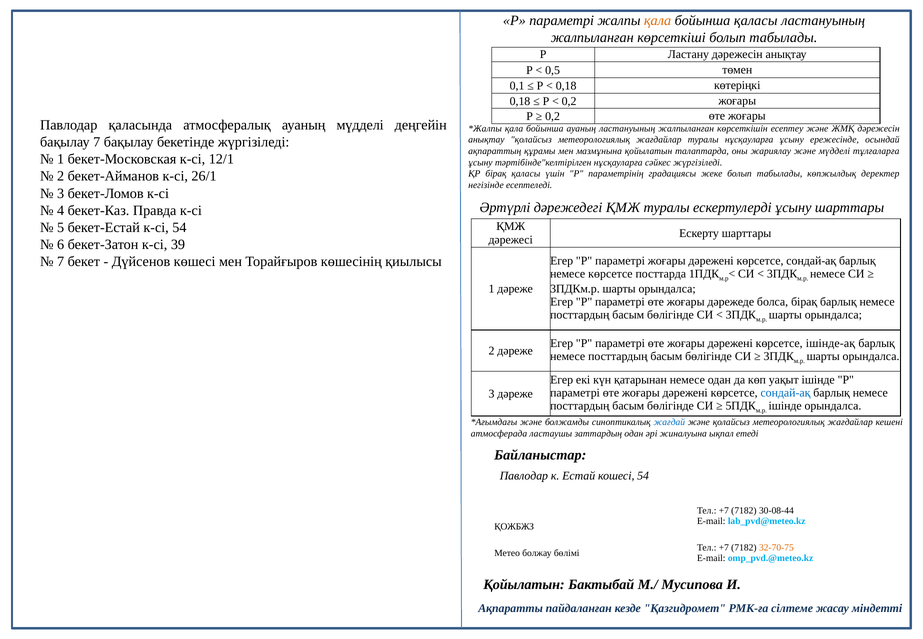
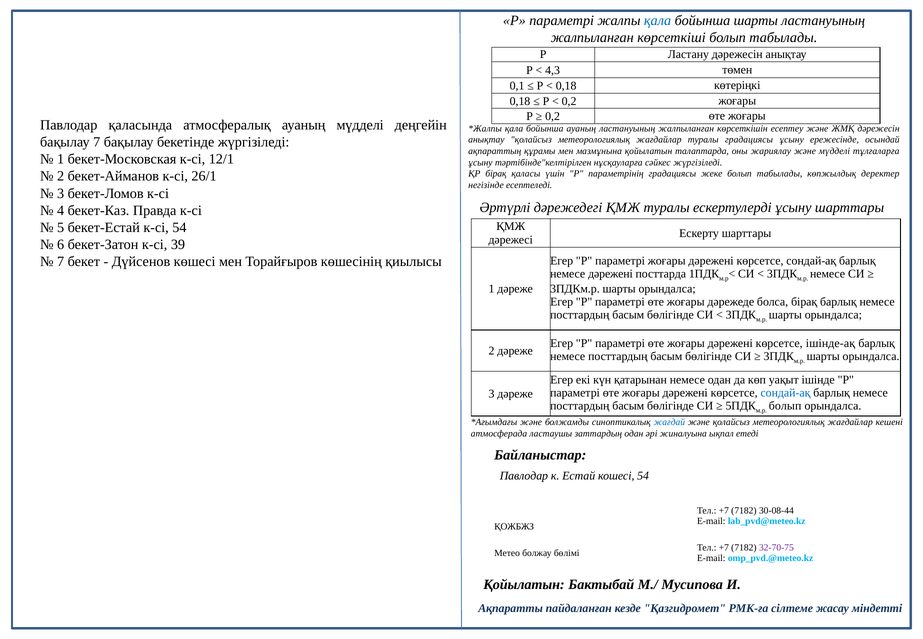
қала colour: orange -> blue (658, 20)
бойынша қаласы: қаласы -> шарты (756, 20)
0,5: 0,5 -> 4,3 (553, 70)
туралы нұсқауларға: нұсқауларға -> градациясы (749, 140)
немесе көрсетсе: көрсетсе -> дәрежені (611, 274)
ішінде: ішінде -> болып (785, 406)
32-70-75 colour: orange -> purple (776, 548)
